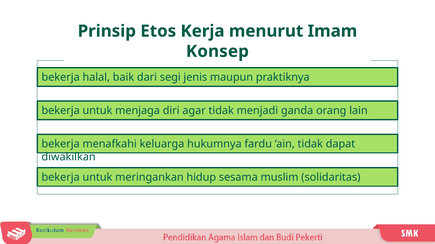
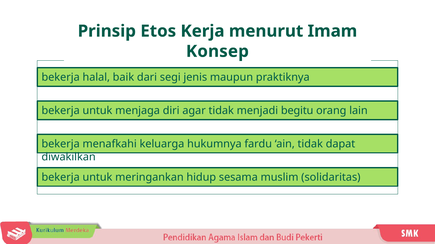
ganda: ganda -> begitu (297, 111)
